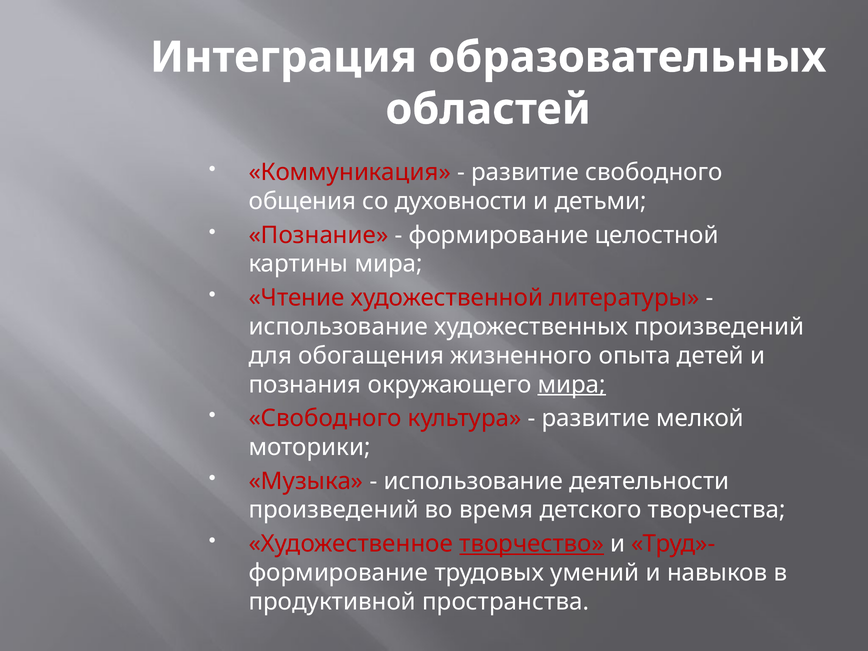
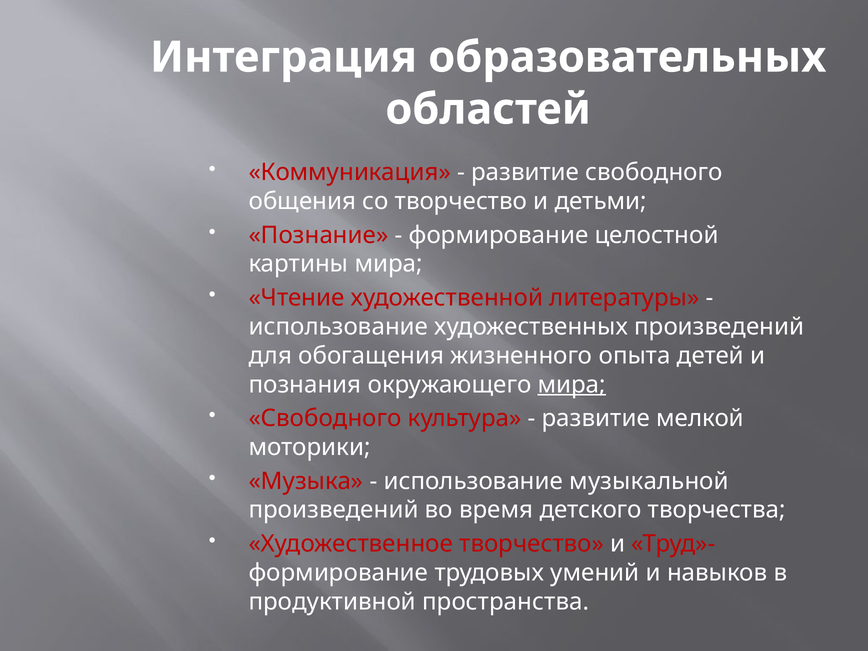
со духовности: духовности -> творчество (461, 201)
деятельности: деятельности -> музыкальной (649, 481)
творчество underline: present -> none (532, 544)
